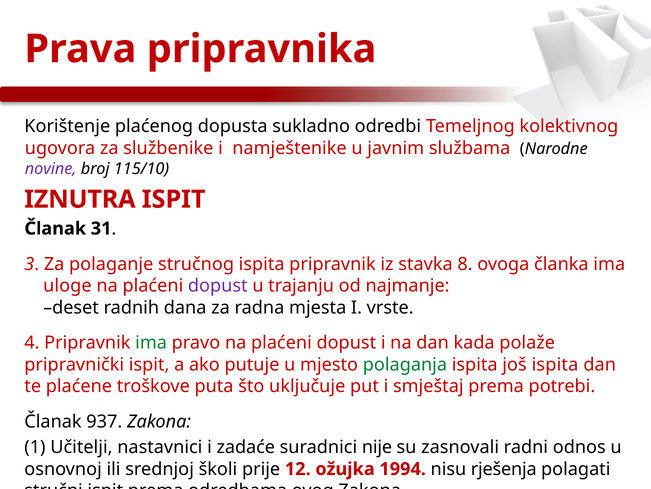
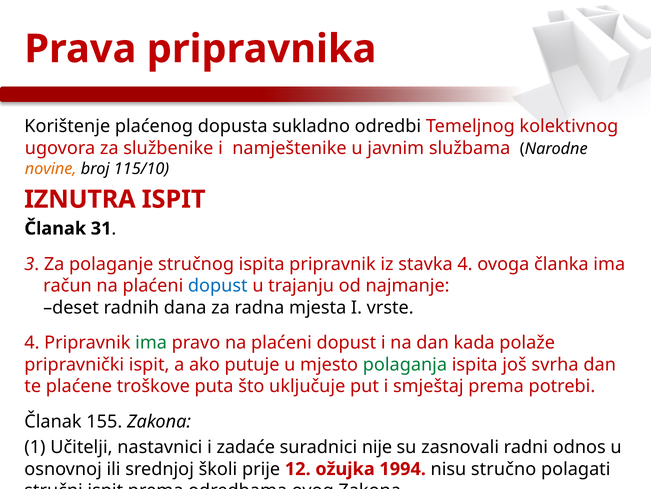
novine colour: purple -> orange (51, 168)
stavka 8: 8 -> 4 (465, 264)
uloge: uloge -> račun (67, 285)
dopust colour: purple -> blue (218, 285)
još ispita: ispita -> svrha (555, 364)
937: 937 -> 155 (104, 421)
rješenja: rješenja -> stručno (504, 468)
